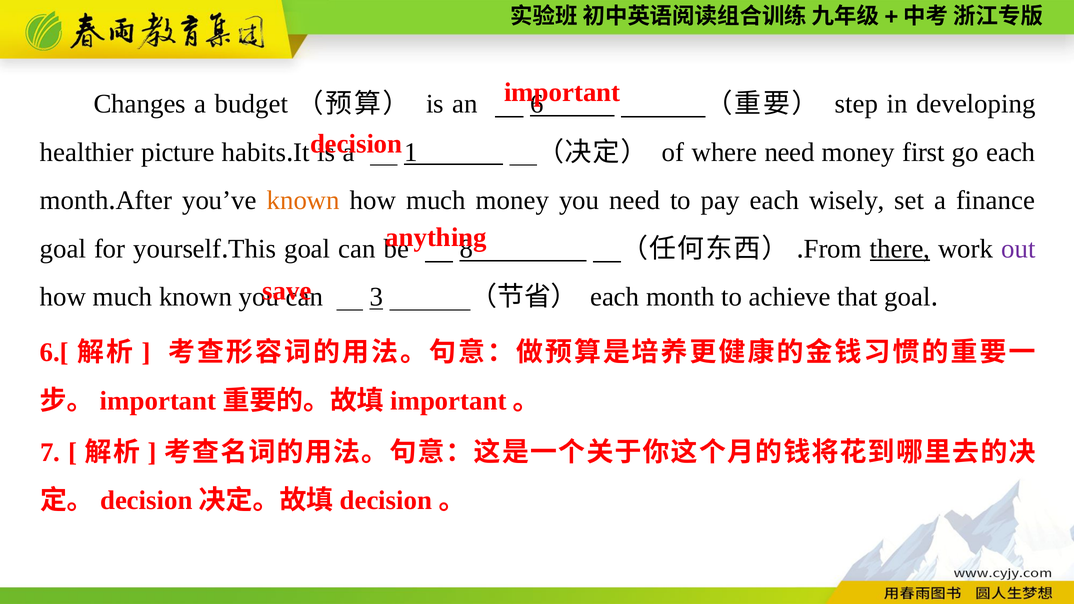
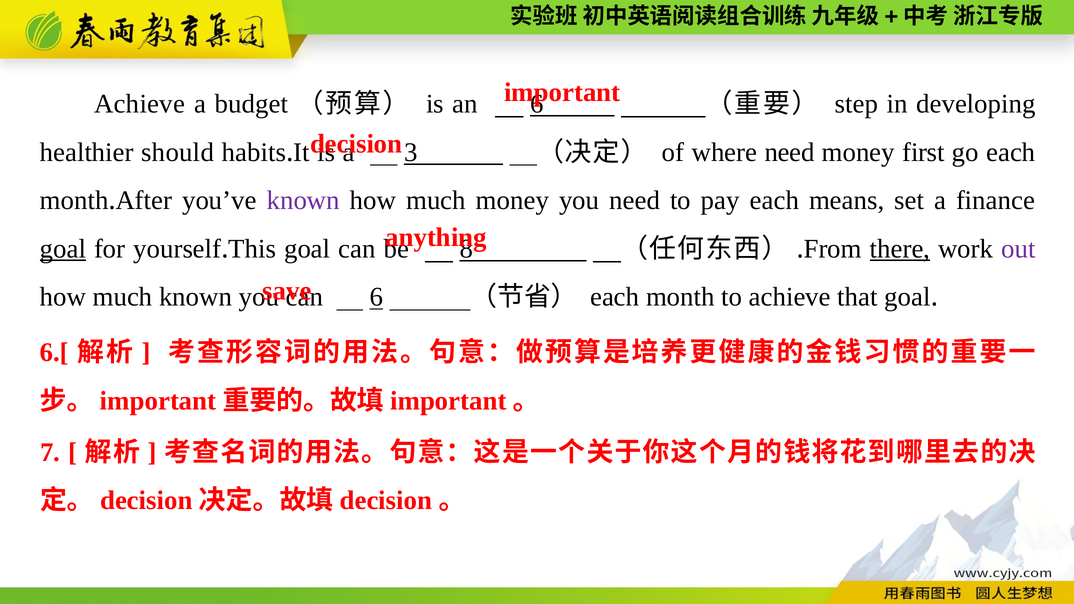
Changes: Changes -> Achieve (140, 104)
picture: picture -> should (178, 152)
1: 1 -> 3 (411, 152)
known colour: orange -> purple (303, 201)
wisely: wisely -> means (847, 201)
goal underline: none -> present (63, 249)
3: 3 -> 6 (376, 297)
